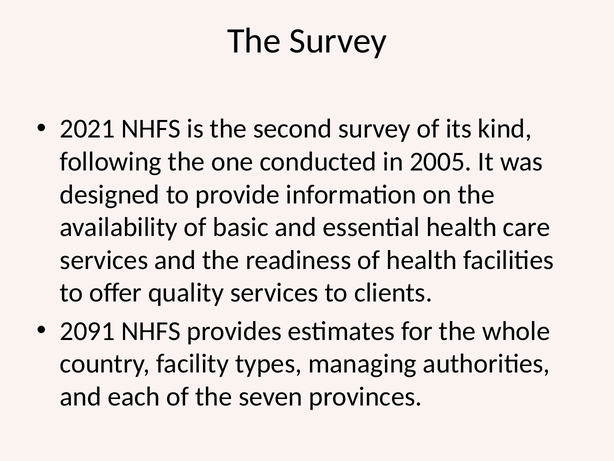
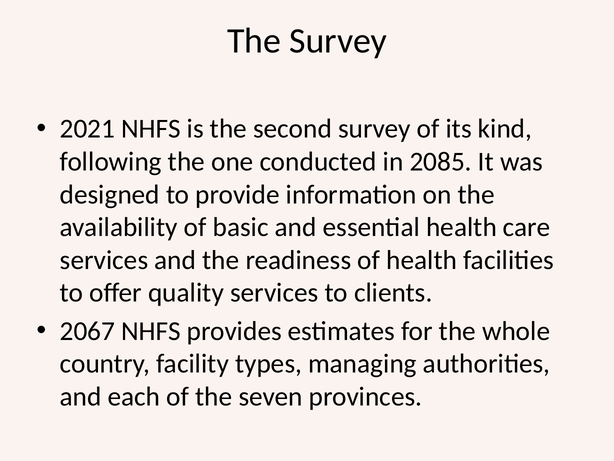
2005: 2005 -> 2085 (441, 162)
2091: 2091 -> 2067 (87, 331)
